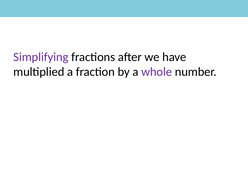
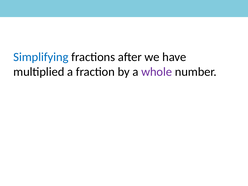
Simplifying colour: purple -> blue (41, 57)
